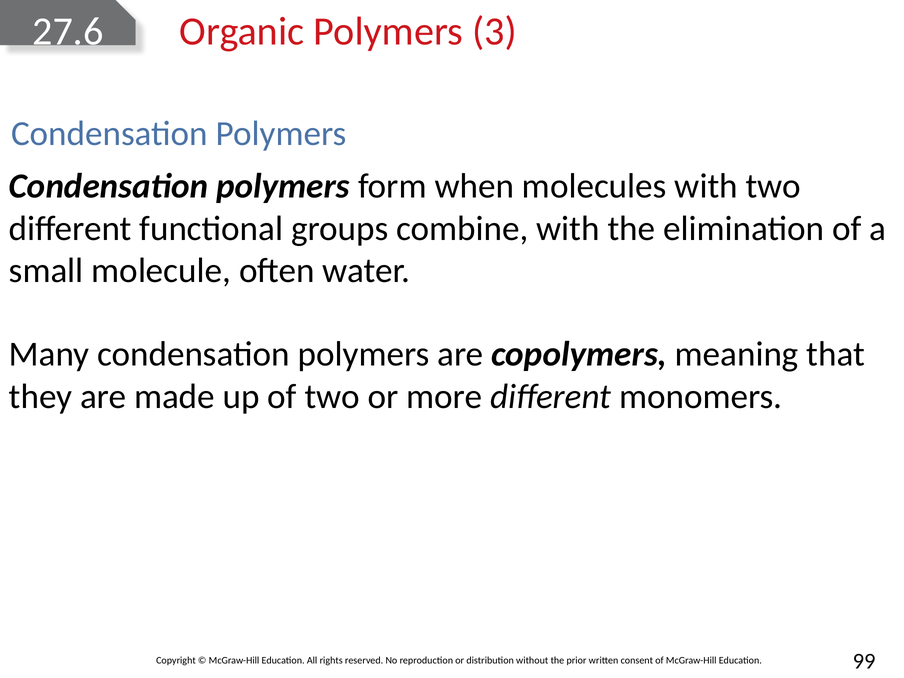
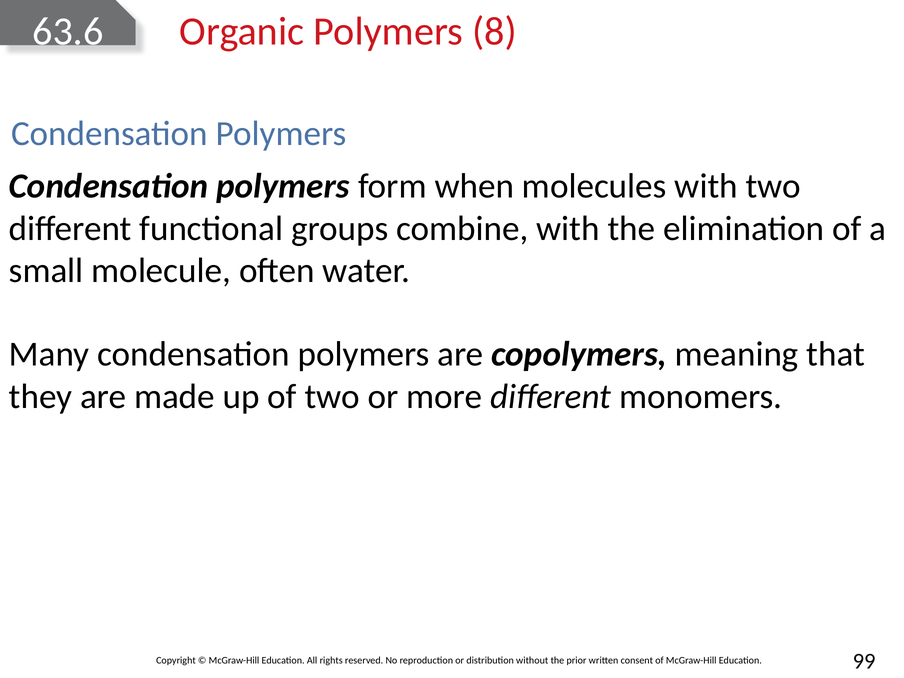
27.6: 27.6 -> 63.6 (68, 31)
3: 3 -> 8 (494, 31)
